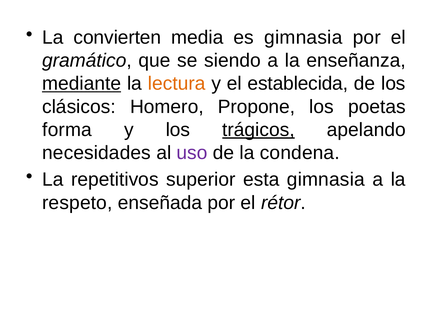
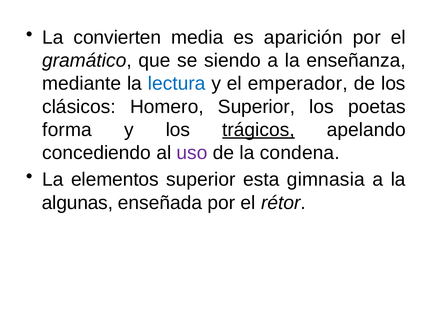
es gimnasia: gimnasia -> aparición (303, 38)
mediante underline: present -> none (82, 84)
lectura colour: orange -> blue (177, 84)
establecida: establecida -> emperador (298, 84)
Homero Propone: Propone -> Superior (256, 107)
necesidades: necesidades -> concediendo (97, 153)
repetitivos: repetitivos -> elementos (115, 180)
respeto: respeto -> algunas (77, 203)
